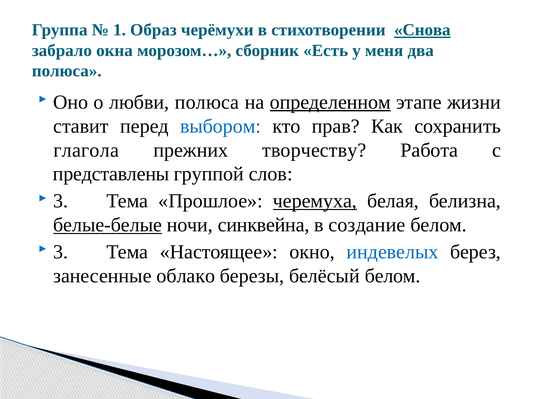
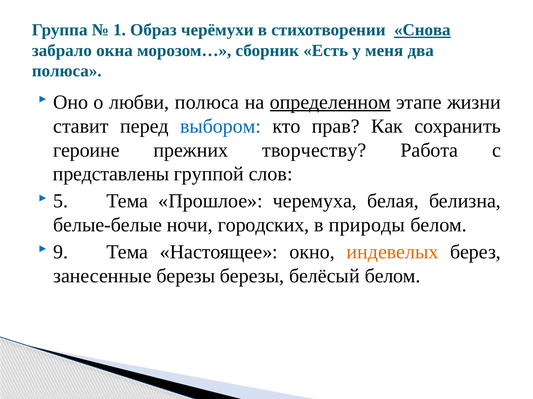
глагола: глагола -> героине (86, 150)
3: 3 -> 5 (61, 201)
черемуха underline: present -> none (315, 201)
белые-белые underline: present -> none (108, 225)
синквейна: синквейна -> городских (264, 225)
создание: создание -> природы (367, 225)
3: 3 -> 9 (61, 252)
индевелых colour: blue -> orange (393, 252)
занесенные облако: облако -> березы (186, 276)
